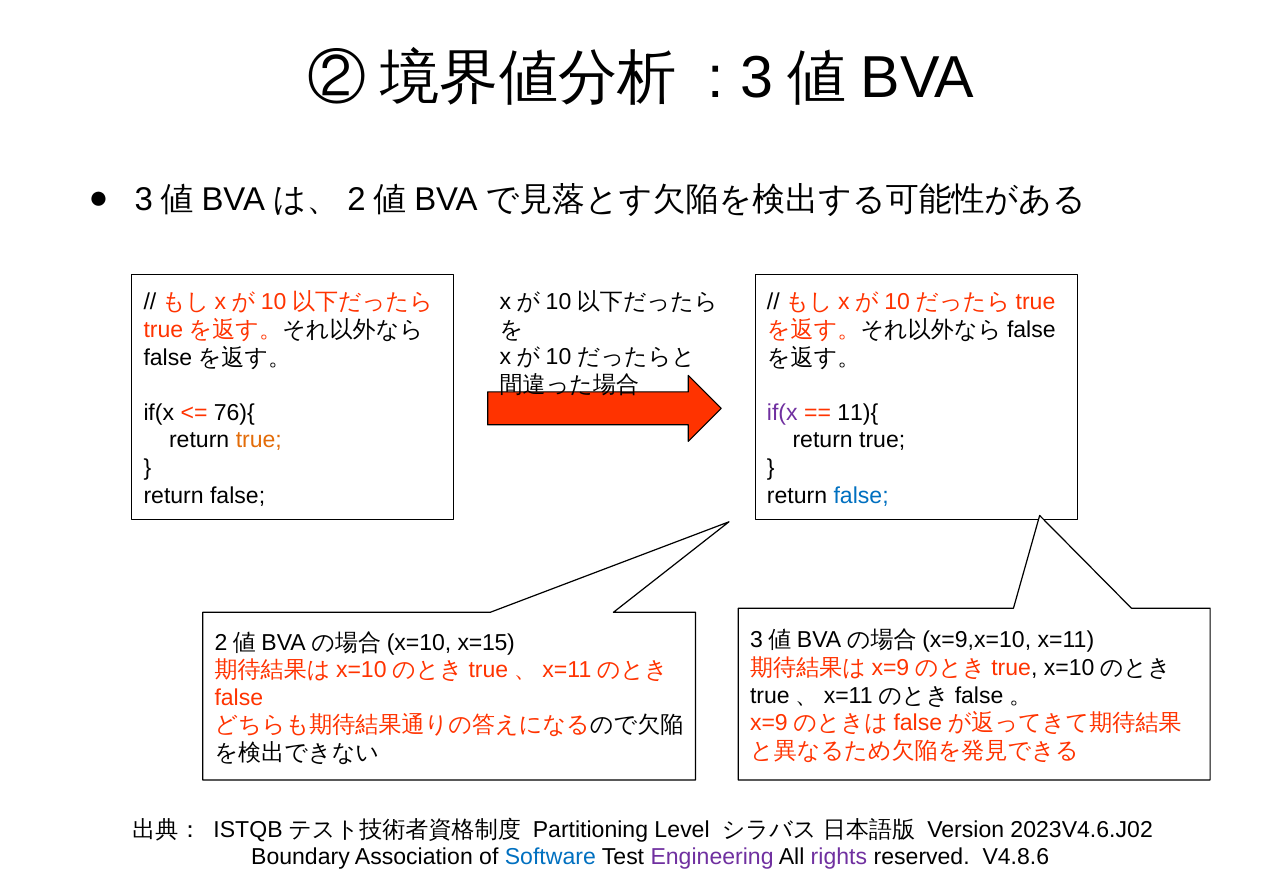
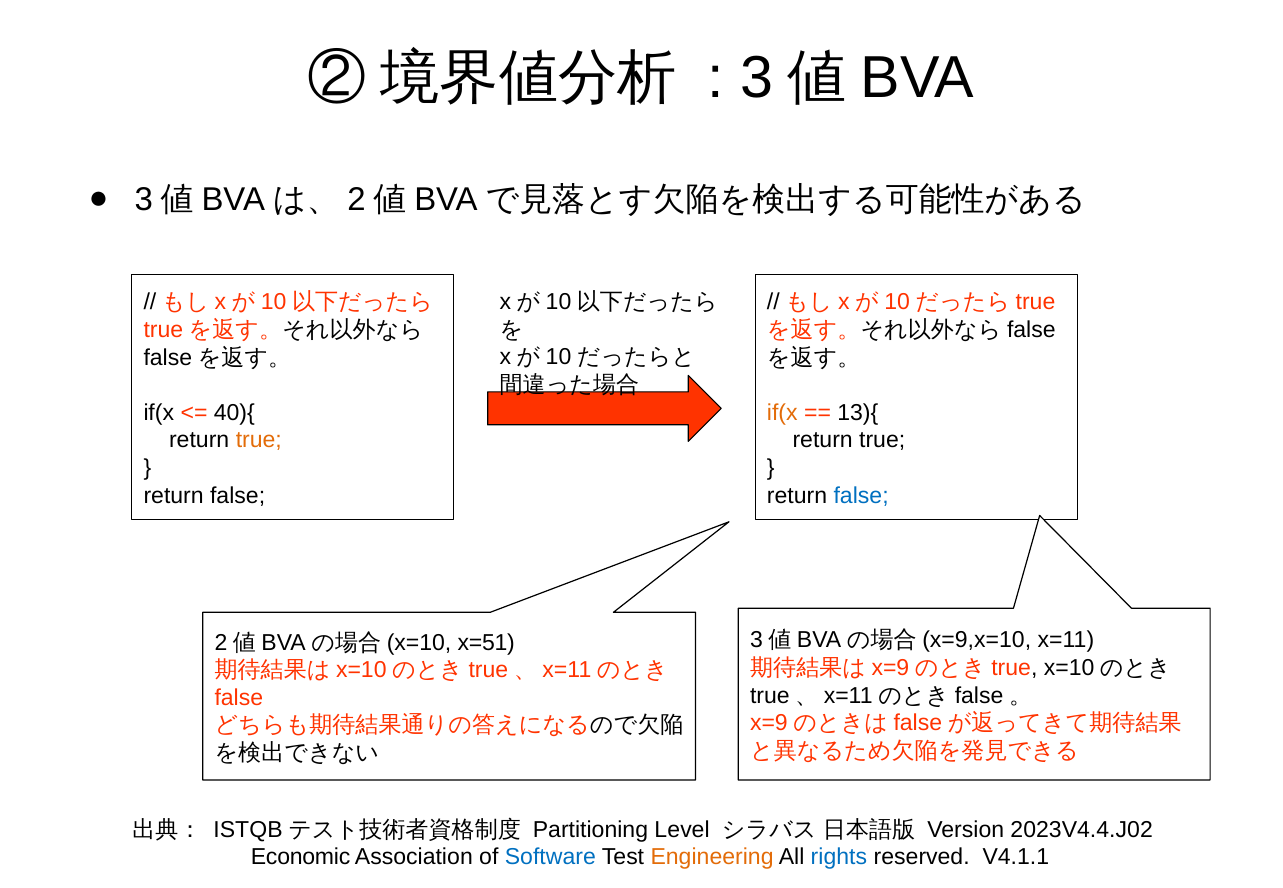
76){: 76){ -> 40){ (234, 413)
if(x colour: purple -> orange (782, 413)
11){: 11){ -> 13){ (858, 413)
x=15: x=15 -> x=51 (486, 643)
2023V4.6.J02: 2023V4.6.J02 -> 2023V4.4.J02 (1082, 830)
Boundary: Boundary -> Economic (301, 857)
Engineering colour: purple -> orange (712, 857)
rights colour: purple -> blue (839, 857)
V4.8.6: V4.8.6 -> V4.1.1 (1016, 857)
